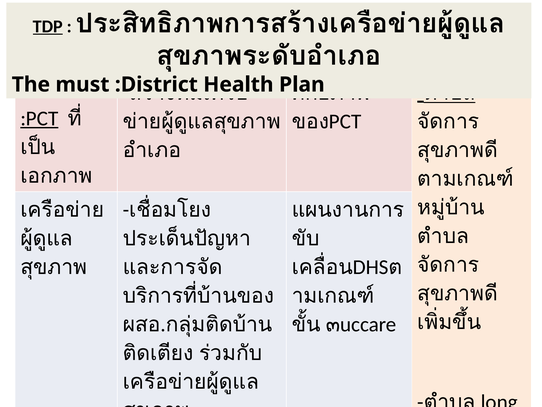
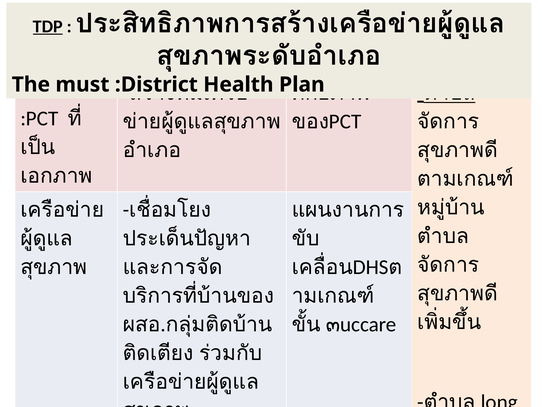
:PCT underline: present -> none (39, 118)
